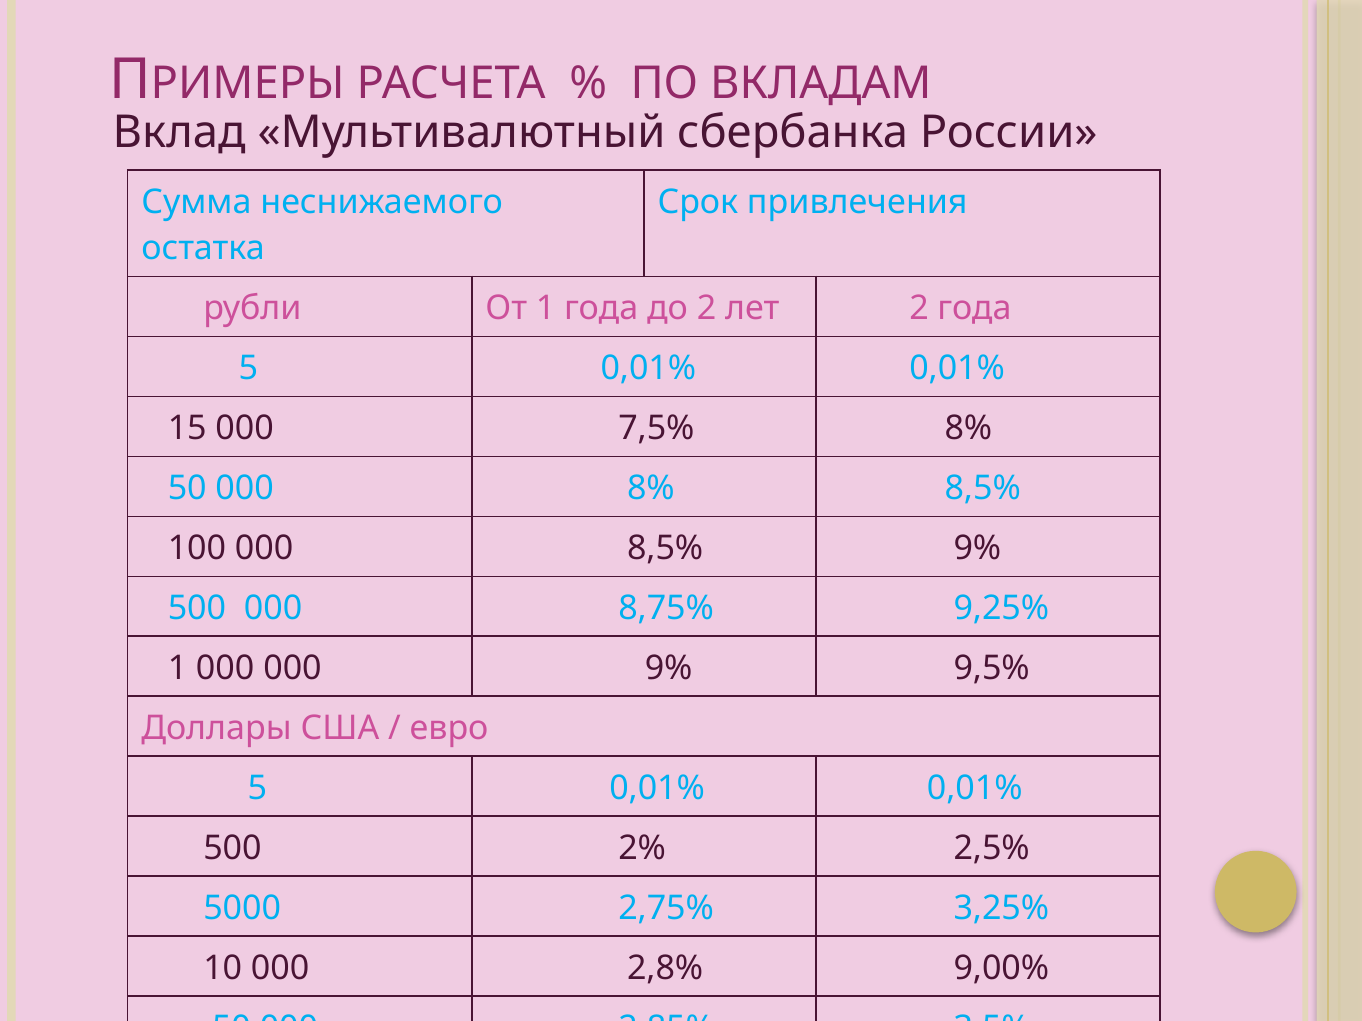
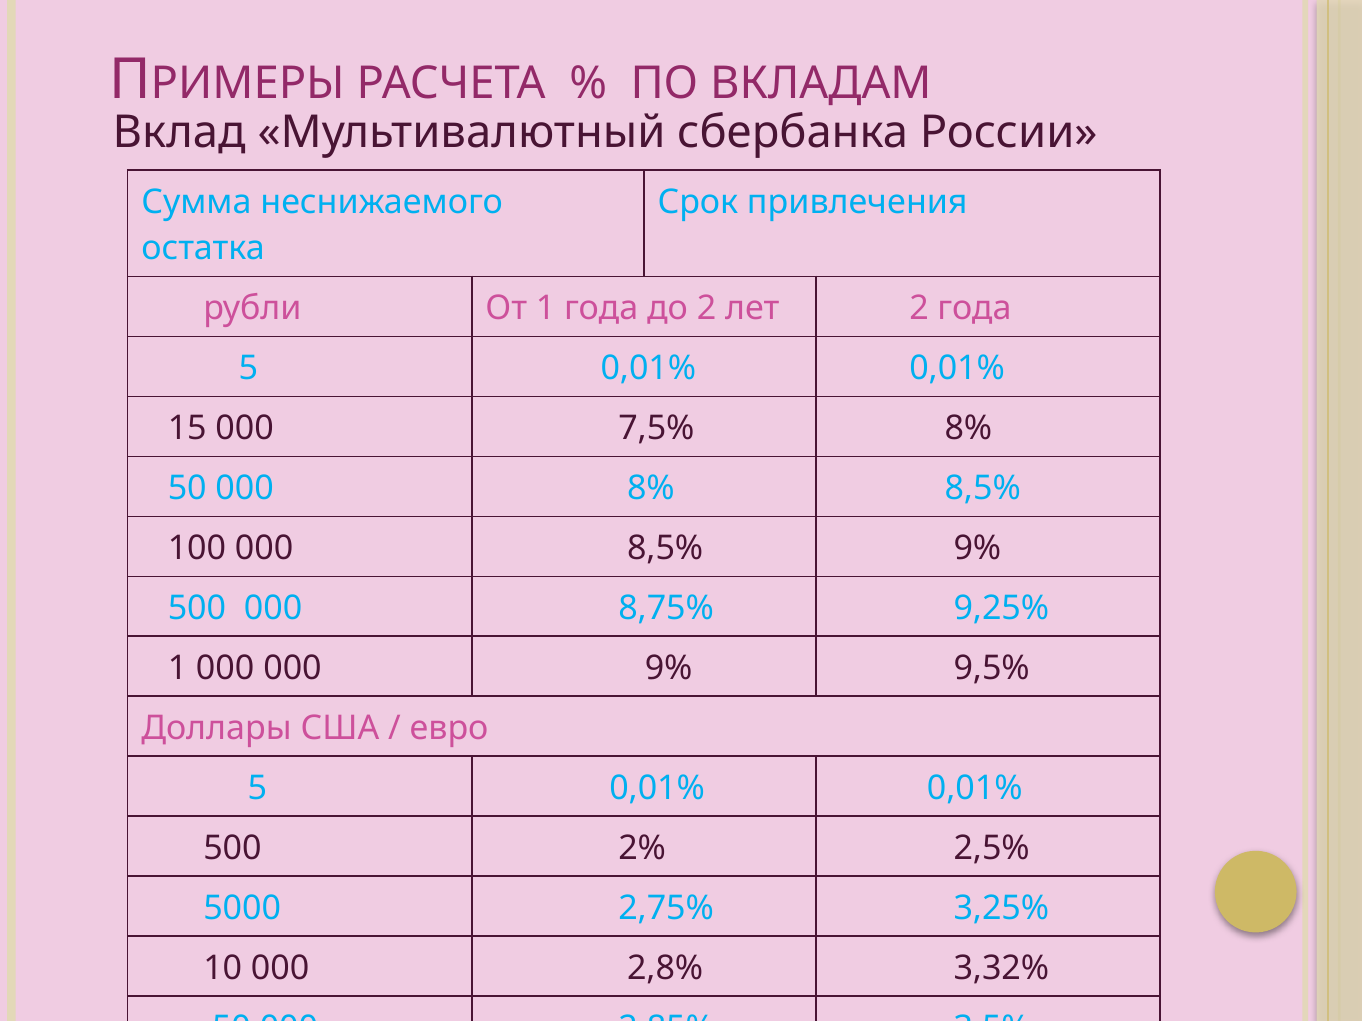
9,00%: 9,00% -> 3,32% (1001, 968)
